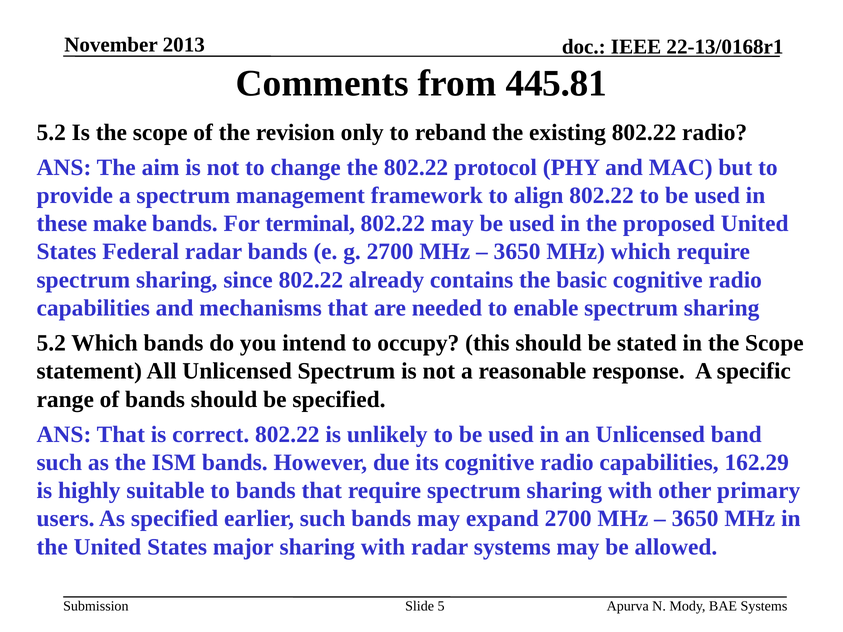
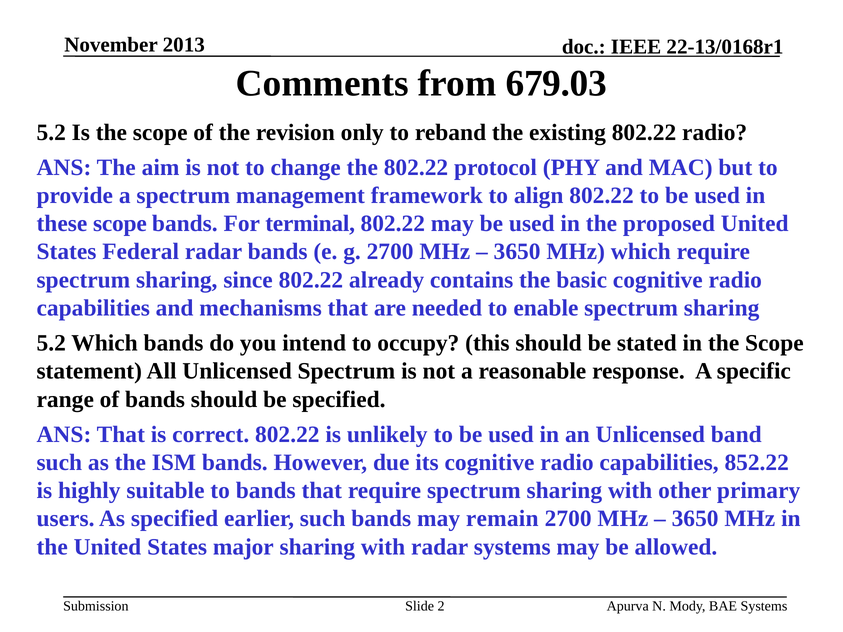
445.81: 445.81 -> 679.03 (556, 83)
these make: make -> scope (120, 224)
162.29: 162.29 -> 852.22 (757, 463)
expand: expand -> remain (502, 519)
5: 5 -> 2 (441, 606)
